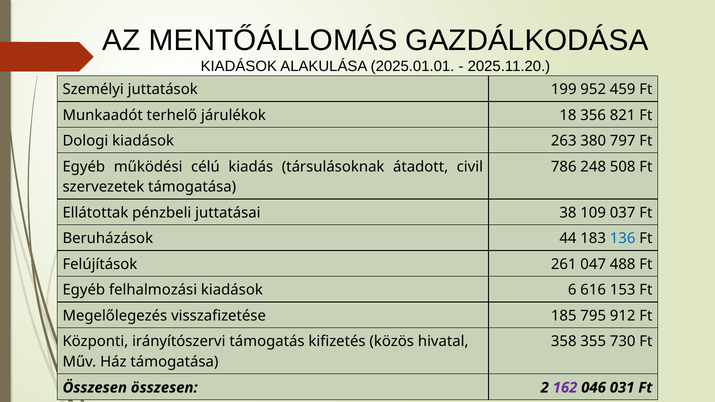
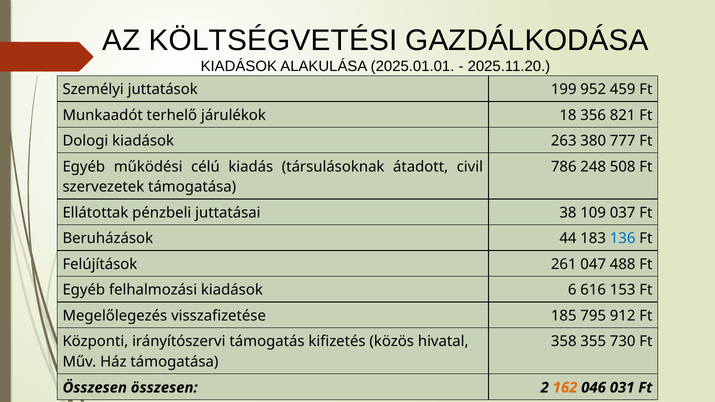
MENTŐÁLLOMÁS: MENTŐÁLLOMÁS -> KÖLTSÉGVETÉSI (273, 41)
797: 797 -> 777 (623, 141)
162 colour: purple -> orange (565, 388)
